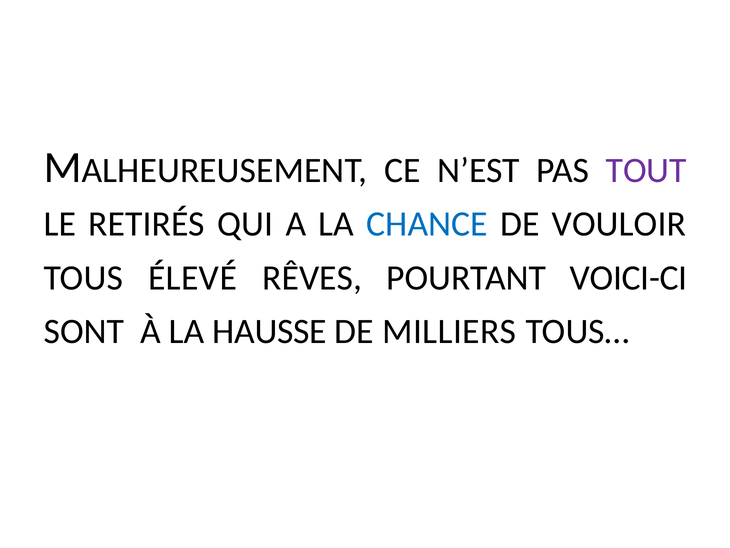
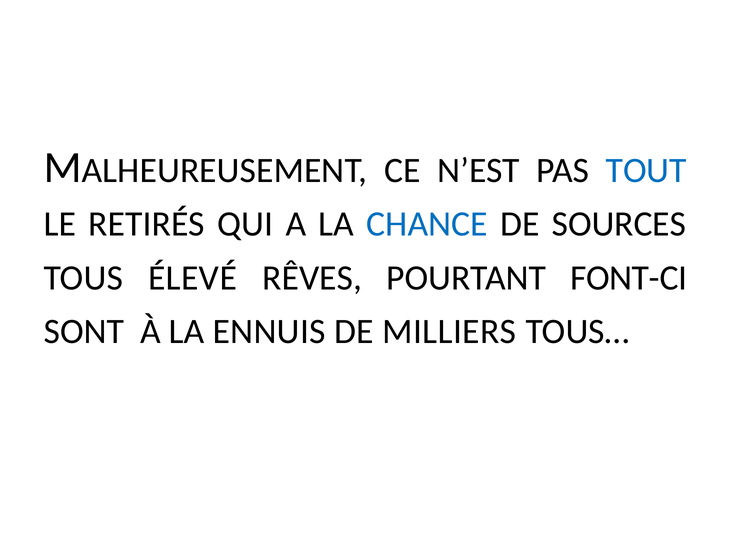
TOUT colour: purple -> blue (646, 170)
VOULOIR: VOULOIR -> SOURCES (619, 224)
VOICI-CI: VOICI-CI -> FONT-CI (629, 277)
HAUSSE: HAUSSE -> ENNUIS (269, 331)
